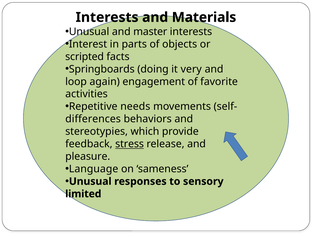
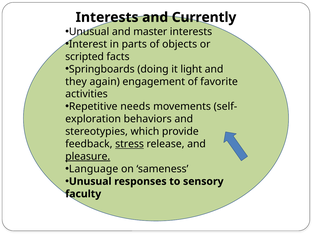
Materials: Materials -> Currently (204, 17)
very: very -> light (191, 69)
loop: loop -> they (76, 82)
differences: differences -> exploration (93, 119)
pleasure underline: none -> present (88, 156)
limited: limited -> faculty (83, 194)
